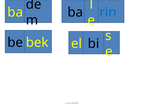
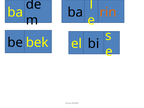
rin colour: blue -> orange (108, 12)
